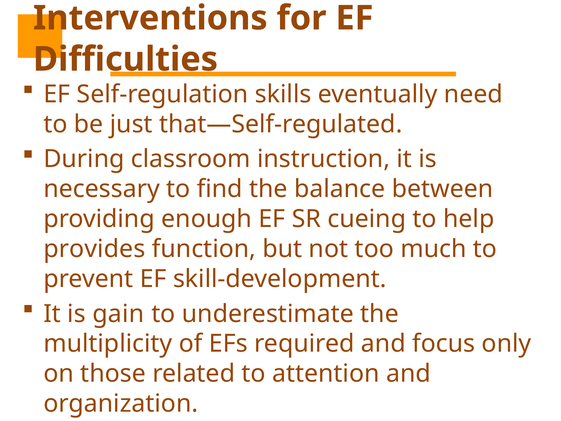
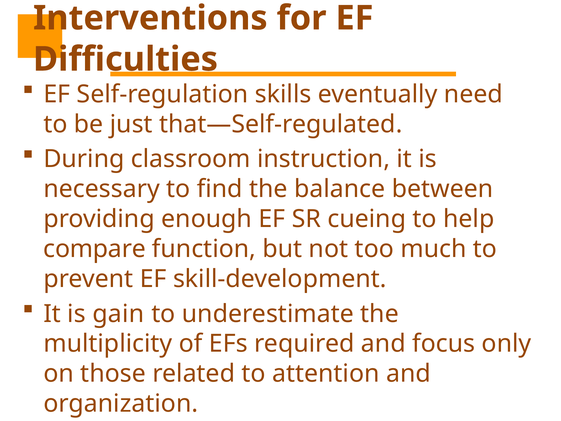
provides: provides -> compare (95, 249)
